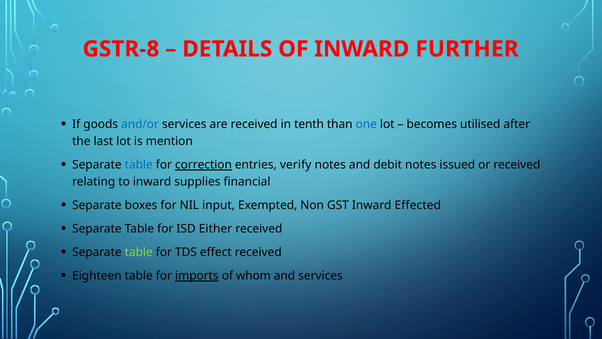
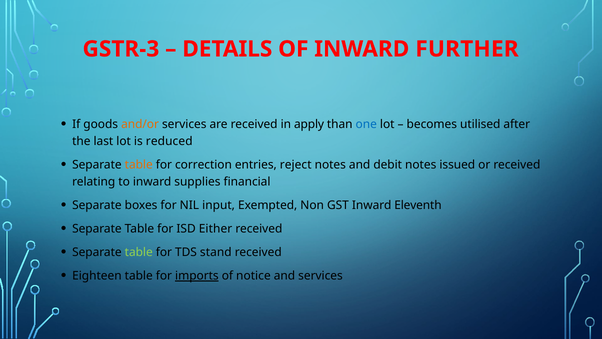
GSTR-8: GSTR-8 -> GSTR-3 (121, 49)
and/or colour: blue -> orange (140, 124)
tenth: tenth -> apply (309, 124)
mention: mention -> reduced (169, 141)
table colour: blue -> orange (139, 165)
correction underline: present -> none (203, 165)
verify: verify -> reject (296, 165)
Effected: Effected -> Eleventh (418, 205)
effect: effect -> stand (216, 252)
whom: whom -> notice (253, 275)
